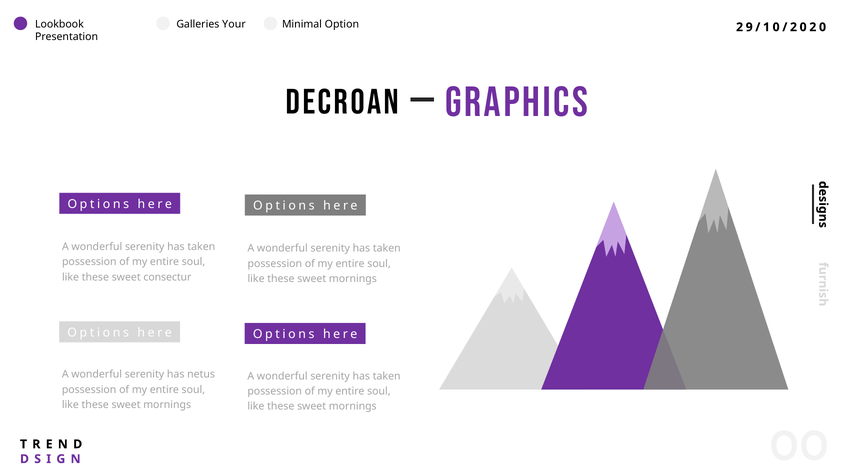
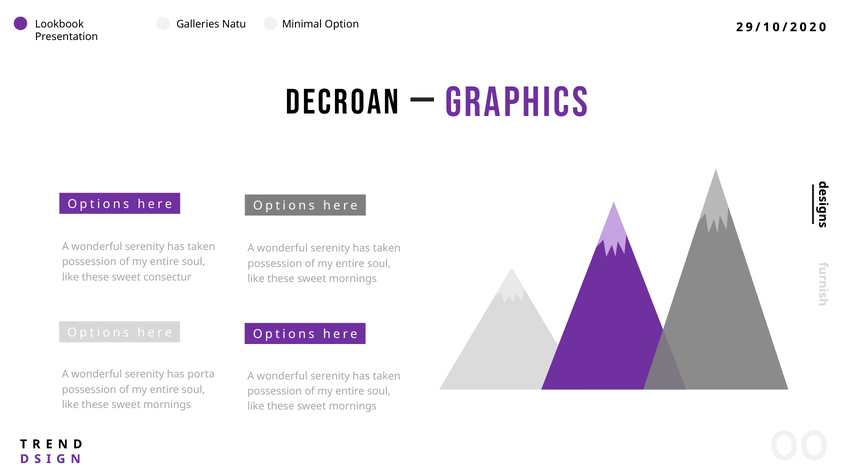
Your: Your -> Natu (234, 24)
netus: netus -> porta (201, 374)
